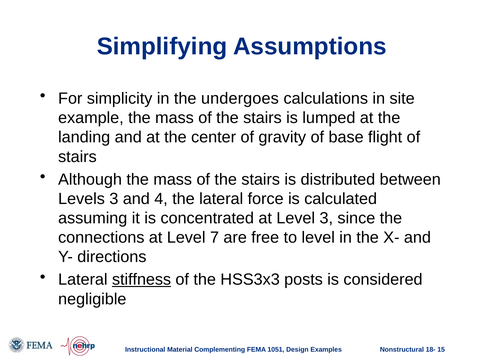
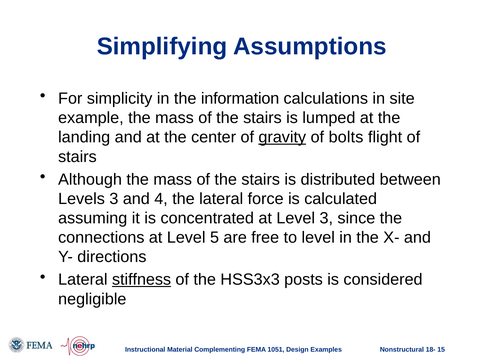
undergoes: undergoes -> information (240, 98)
gravity underline: none -> present (282, 137)
base: base -> bolts (346, 137)
7: 7 -> 5 (215, 237)
